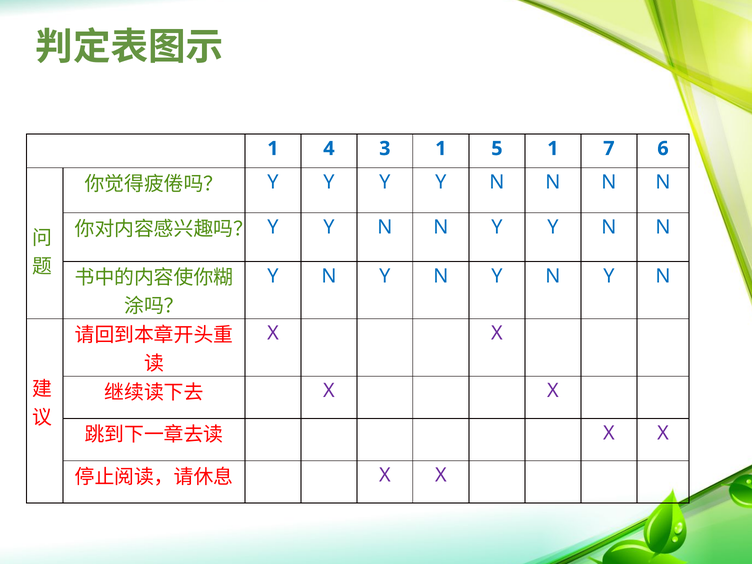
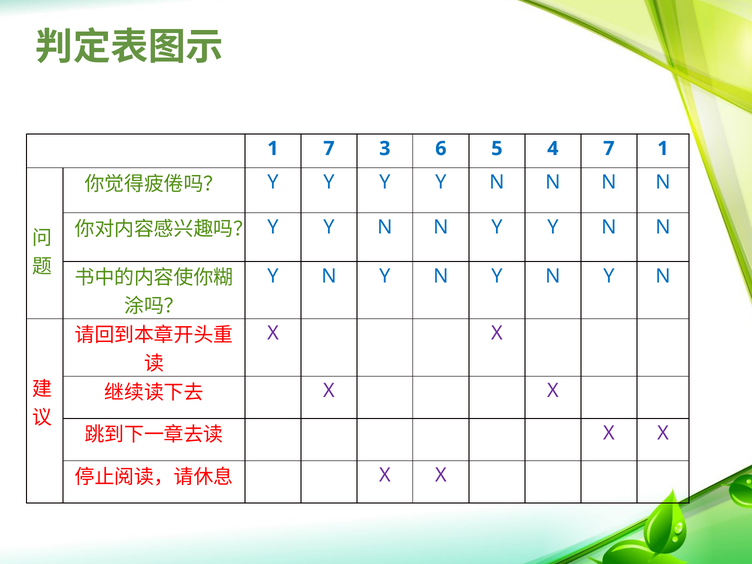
1 4: 4 -> 7 (329, 149)
3 1: 1 -> 6 (441, 149)
5 1: 1 -> 4 (553, 149)
7 6: 6 -> 1 (663, 149)
